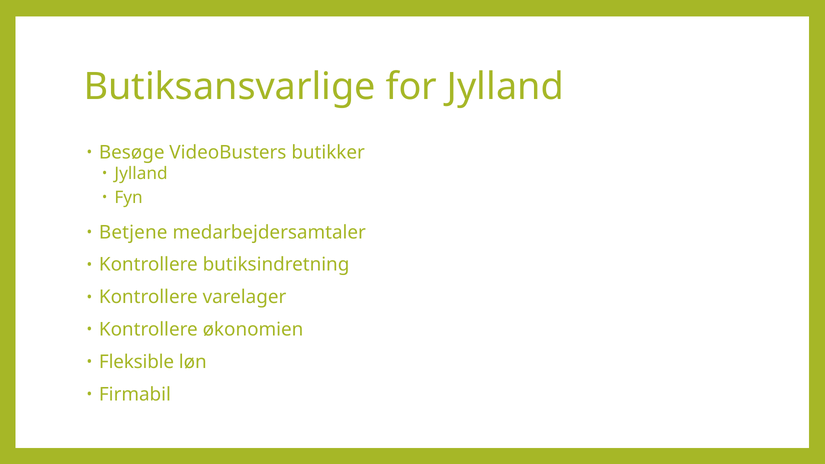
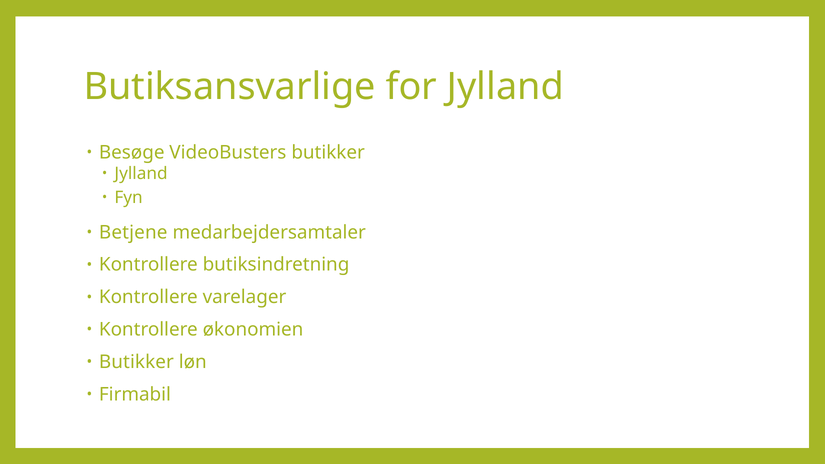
Fleksible: Fleksible -> Butikker (136, 362)
